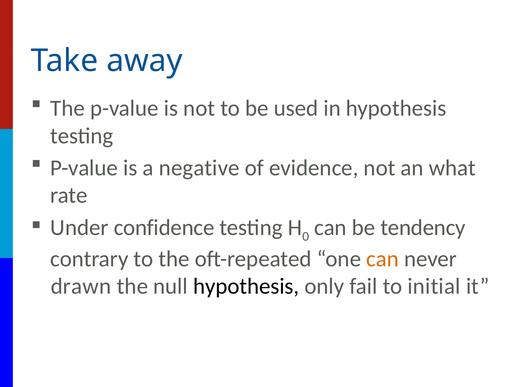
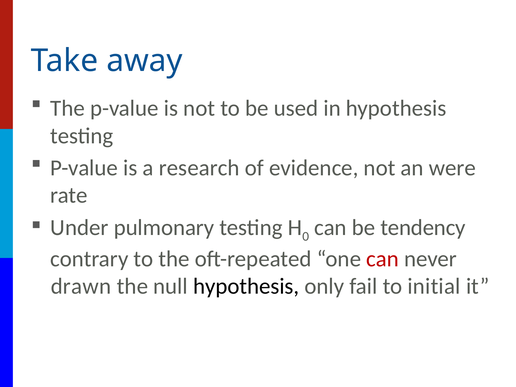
negative: negative -> research (199, 168)
what: what -> were (452, 168)
confidence: confidence -> pulmonary (164, 228)
can colour: orange -> red (383, 259)
